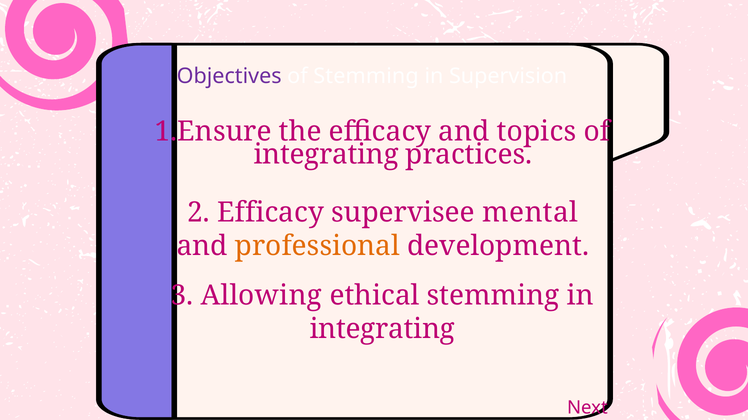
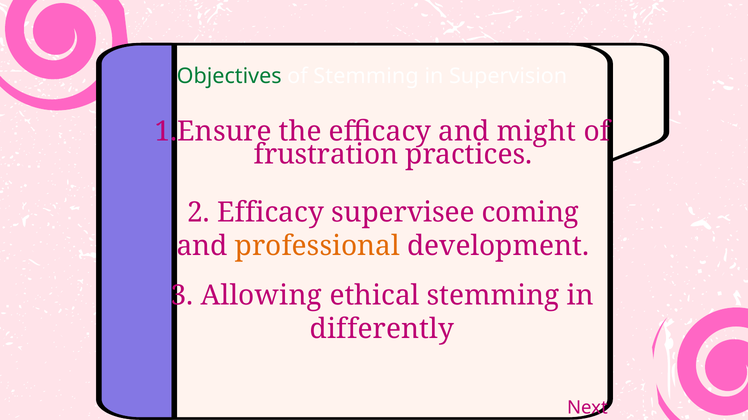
Objectives colour: purple -> green (229, 76)
topics: topics -> might (536, 132)
integrating: integrating -> frustration (326, 155)
mental: mental -> coming (530, 213)
integrating: integrating -> differently (382, 330)
